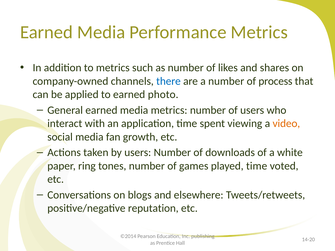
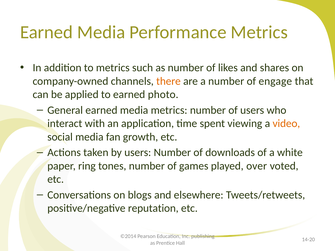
there colour: blue -> orange (168, 81)
process: process -> engage (275, 81)
played time: time -> over (257, 166)
